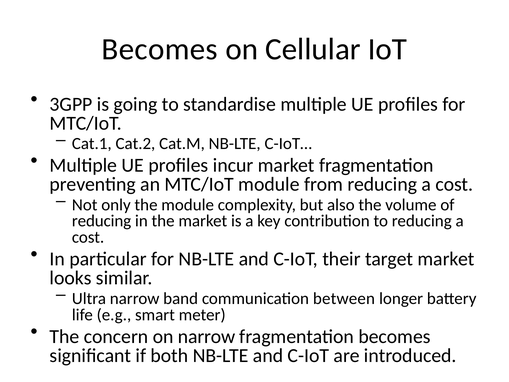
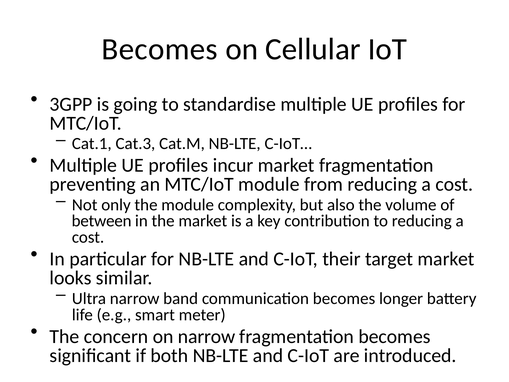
Cat.2: Cat.2 -> Cat.3 (135, 144)
reducing: reducing -> between (102, 221)
communication between: between -> becomes (344, 298)
